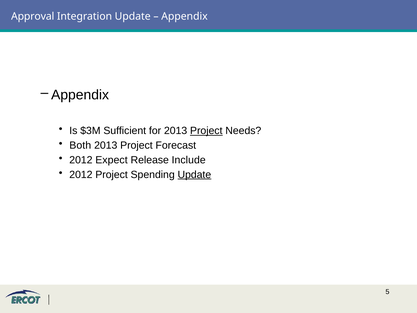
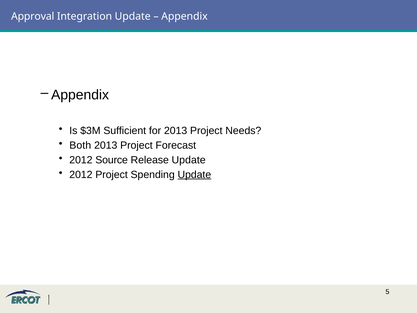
Project underline: present -> none (206, 131)
Expect: Expect -> Source (112, 160)
Release Include: Include -> Update (189, 160)
